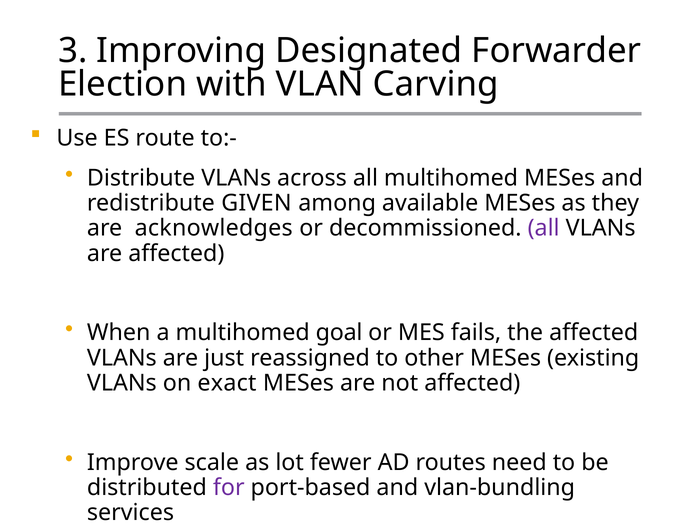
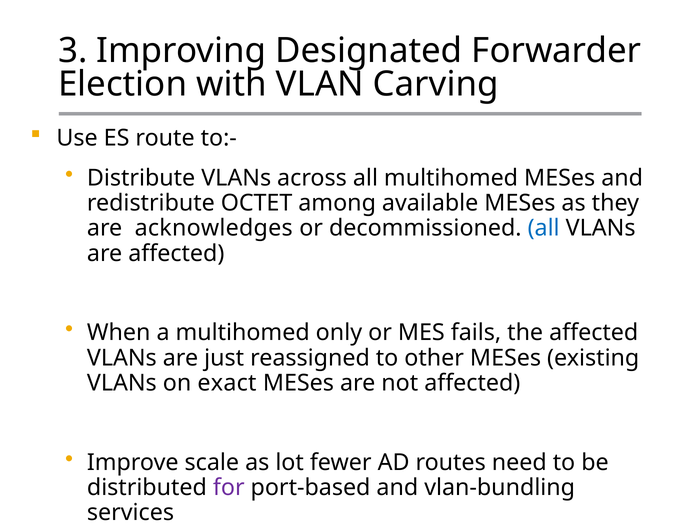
GIVEN: GIVEN -> OCTET (257, 203)
all colour: purple -> blue (544, 228)
goal: goal -> only (339, 332)
